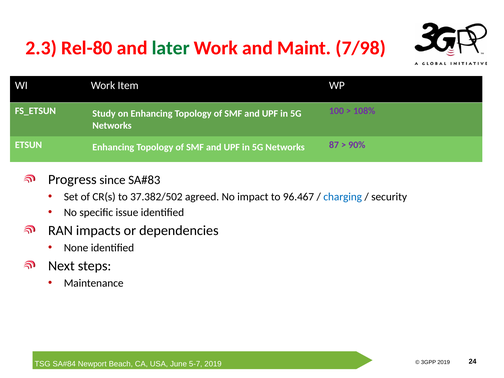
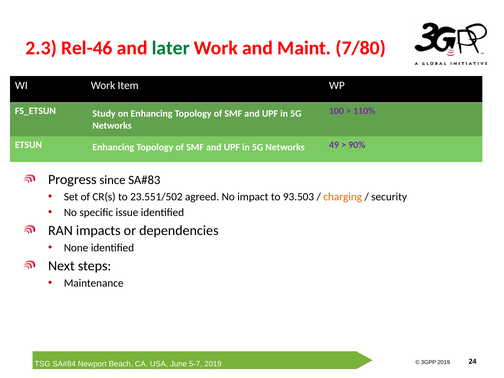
Rel-80: Rel-80 -> Rel-46 (87, 48)
7/98: 7/98 -> 7/80 (361, 48)
108%: 108% -> 110% (364, 111)
87: 87 -> 49 (334, 145)
37.382/502: 37.382/502 -> 23.551/502 (156, 197)
96.467: 96.467 -> 93.503 (299, 197)
charging colour: blue -> orange (343, 197)
